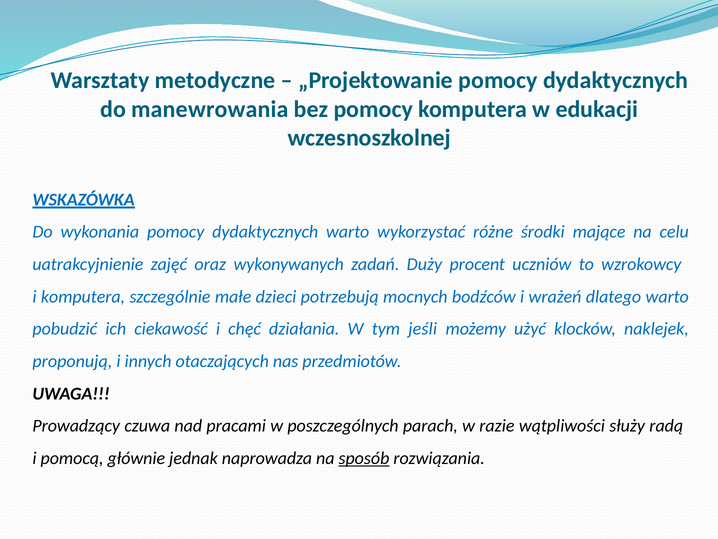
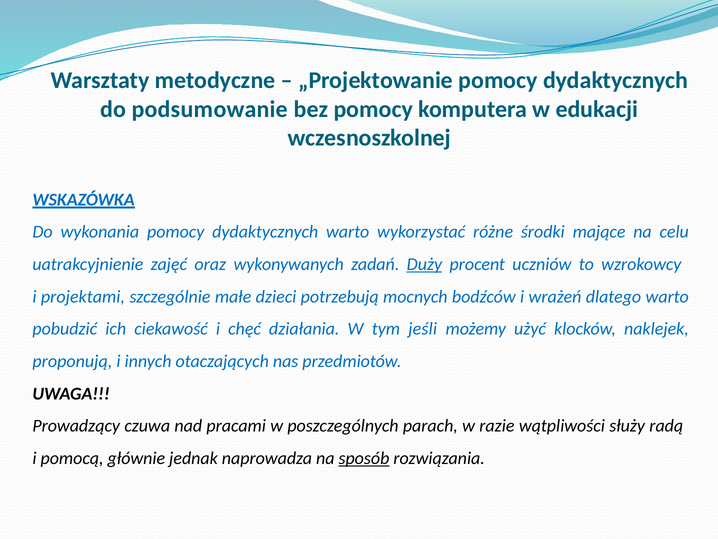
manewrowania: manewrowania -> podsumowanie (210, 109)
Duży underline: none -> present (424, 264)
i komputera: komputera -> projektami (83, 296)
